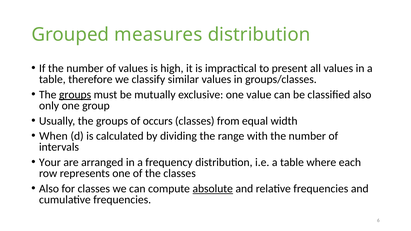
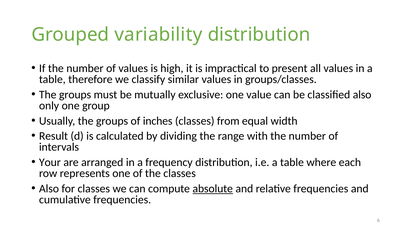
measures: measures -> variability (158, 35)
groups underline: present -> none (75, 95)
occurs: occurs -> inches (158, 121)
When: When -> Result (54, 136)
